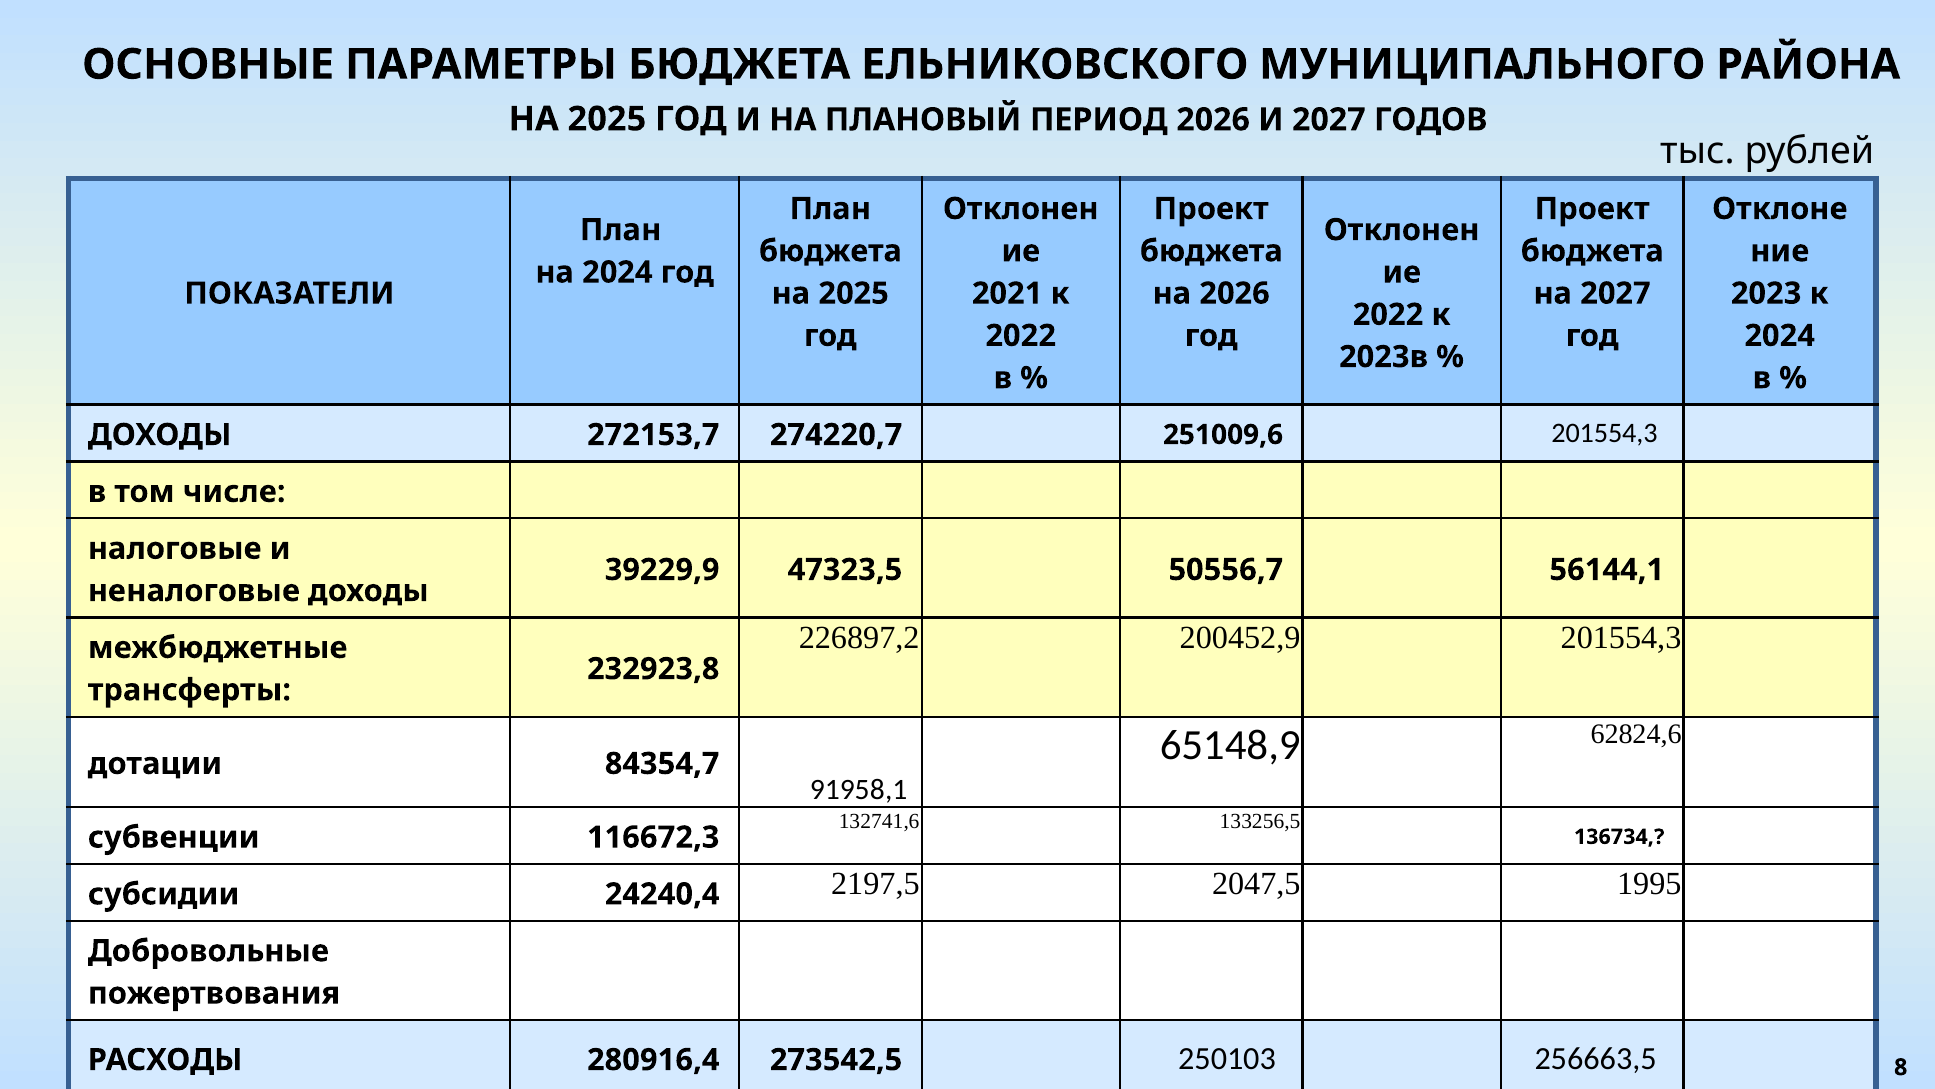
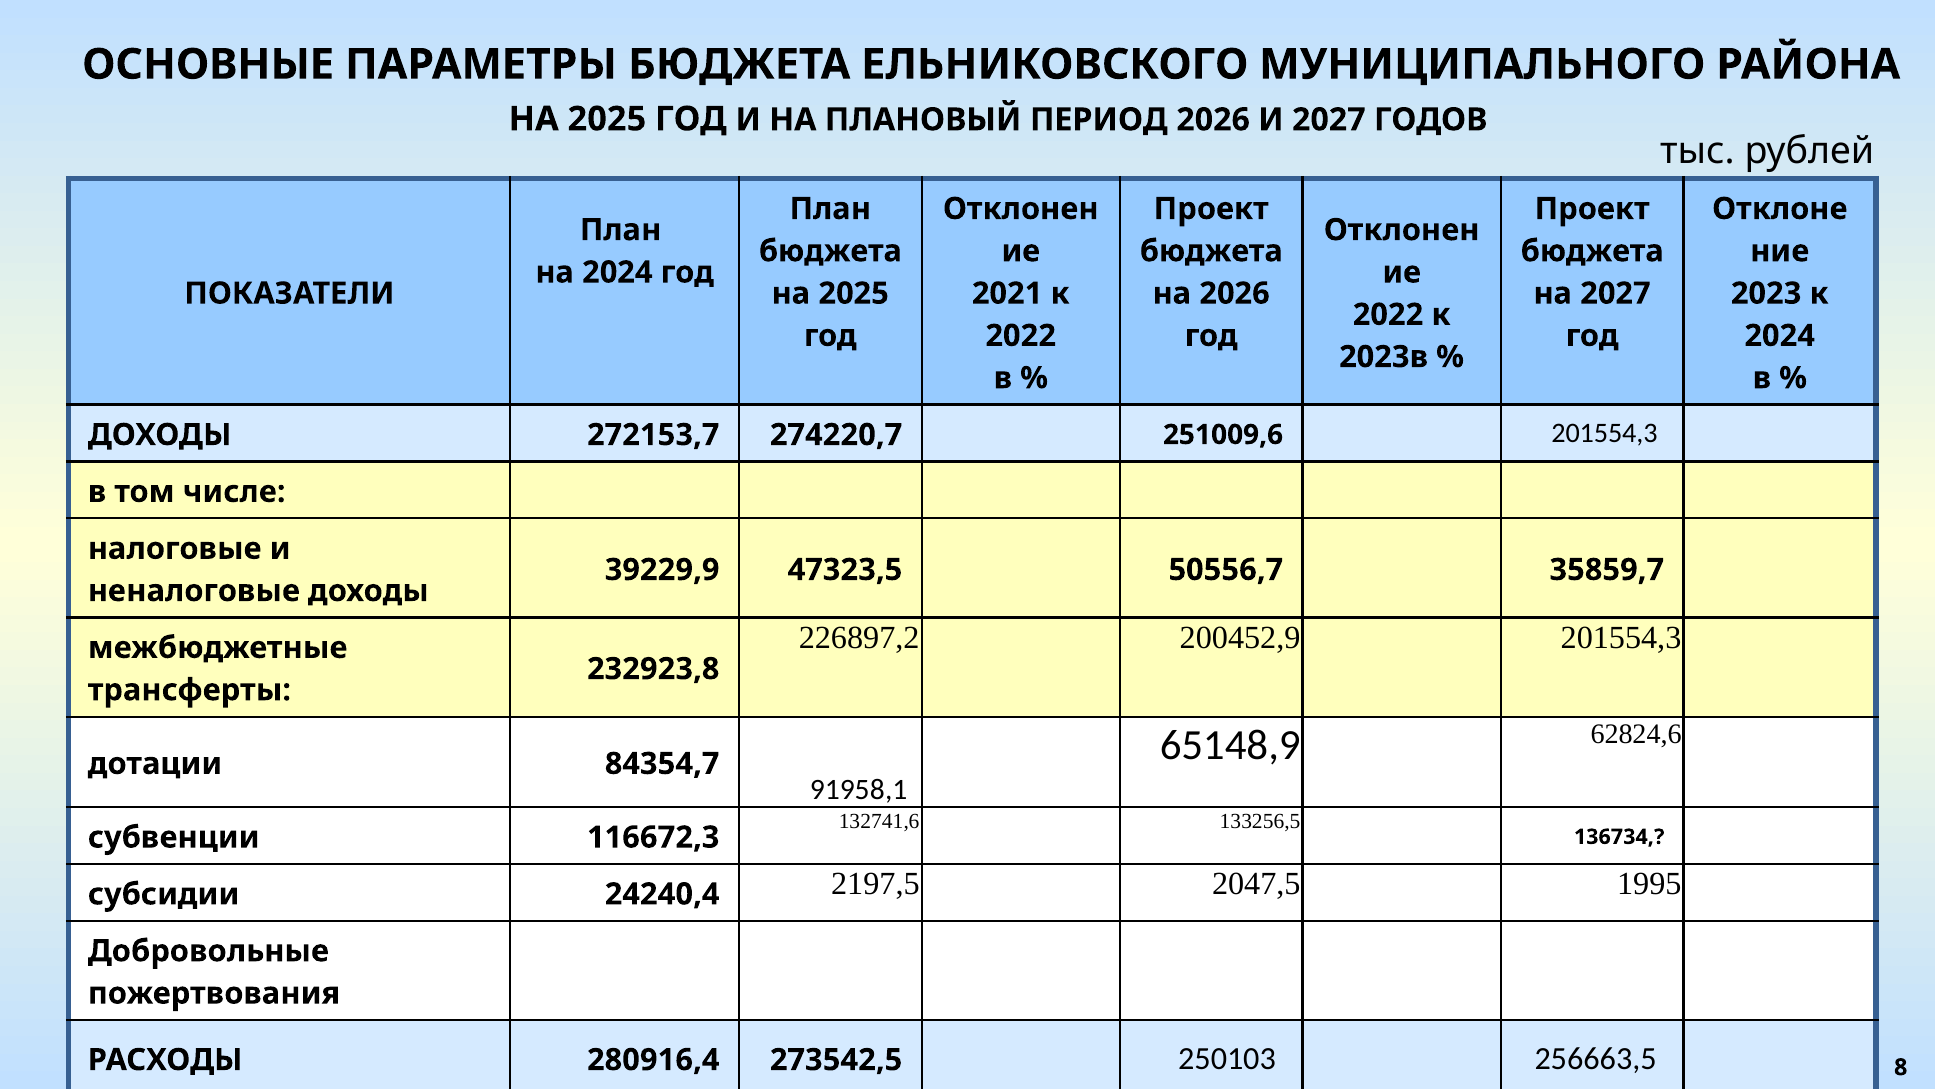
56144,1: 56144,1 -> 35859,7 (1607, 570)
